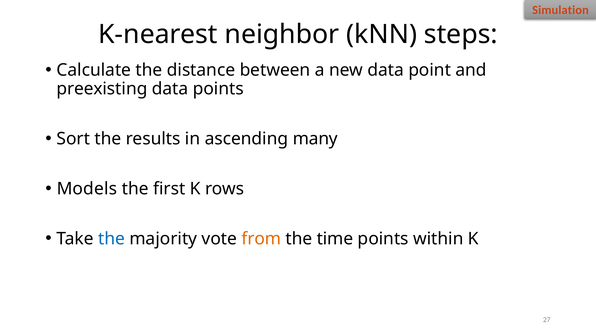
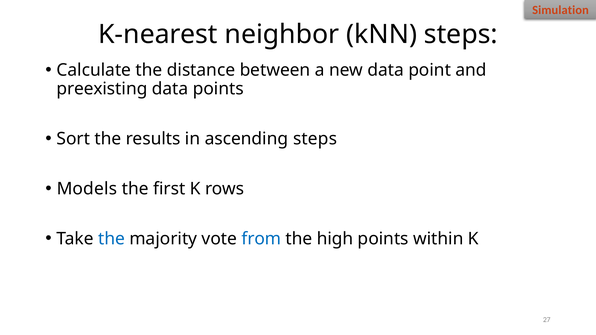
ascending many: many -> steps (315, 139)
from colour: orange -> blue (261, 239)
time: time -> high (335, 239)
